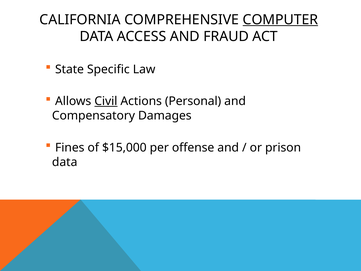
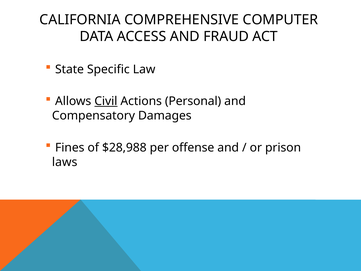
COMPUTER underline: present -> none (280, 20)
$15,000: $15,000 -> $28,988 (124, 147)
data: data -> laws (65, 162)
